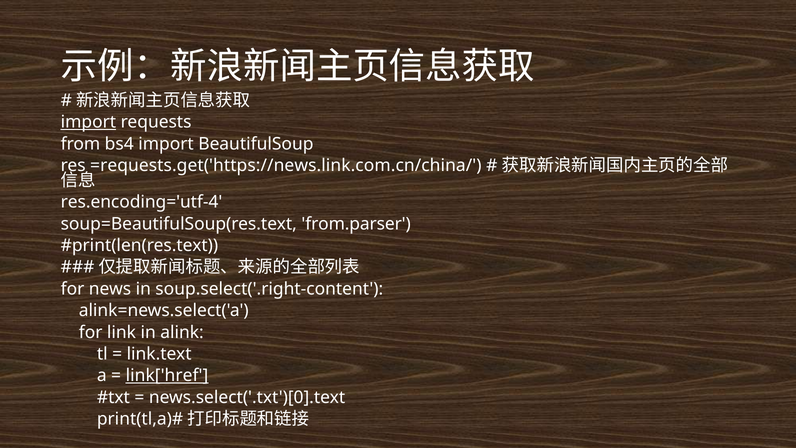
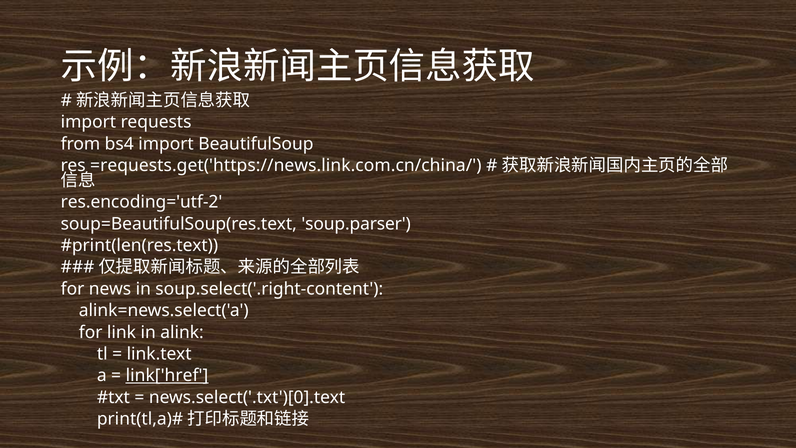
import underline: present -> none (88, 122)
res.encoding='utf-4: res.encoding='utf-4 -> res.encoding='utf-2 (141, 202)
from.parser: from.parser -> soup.parser (356, 224)
